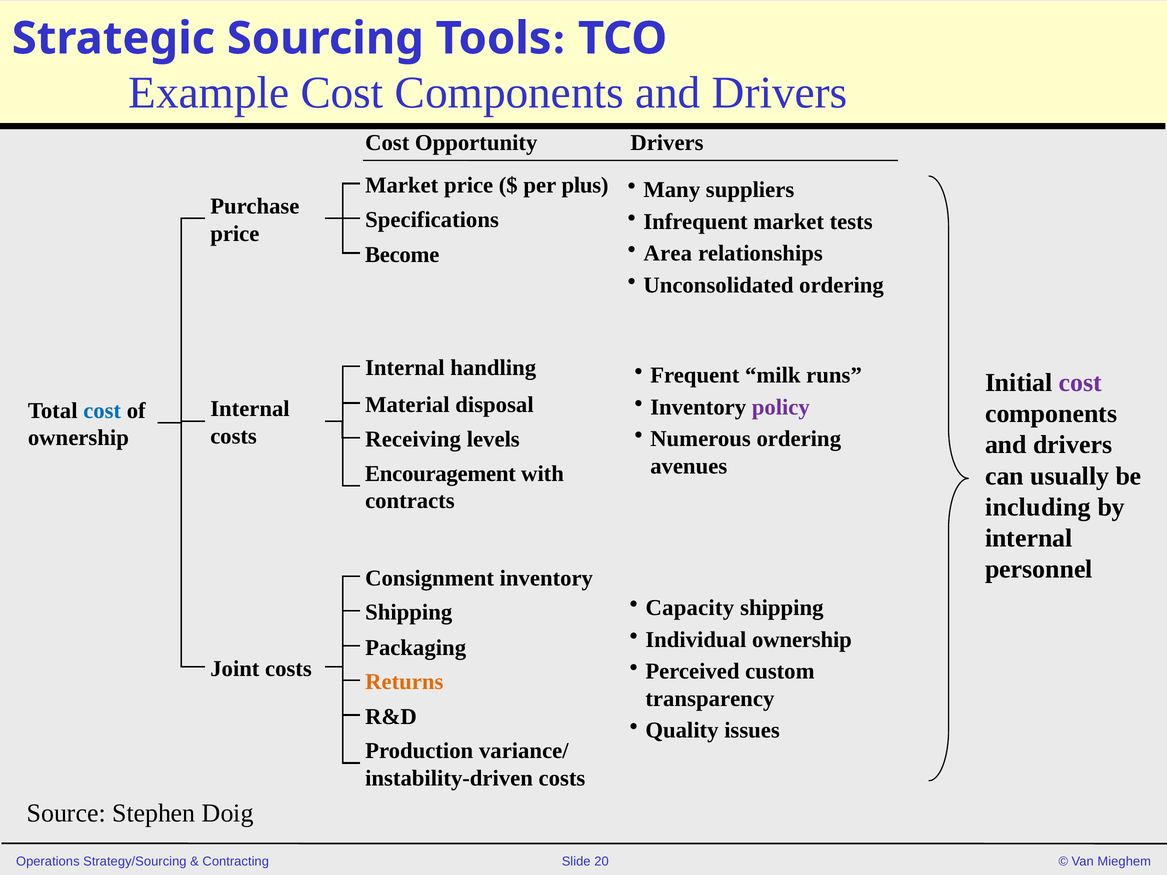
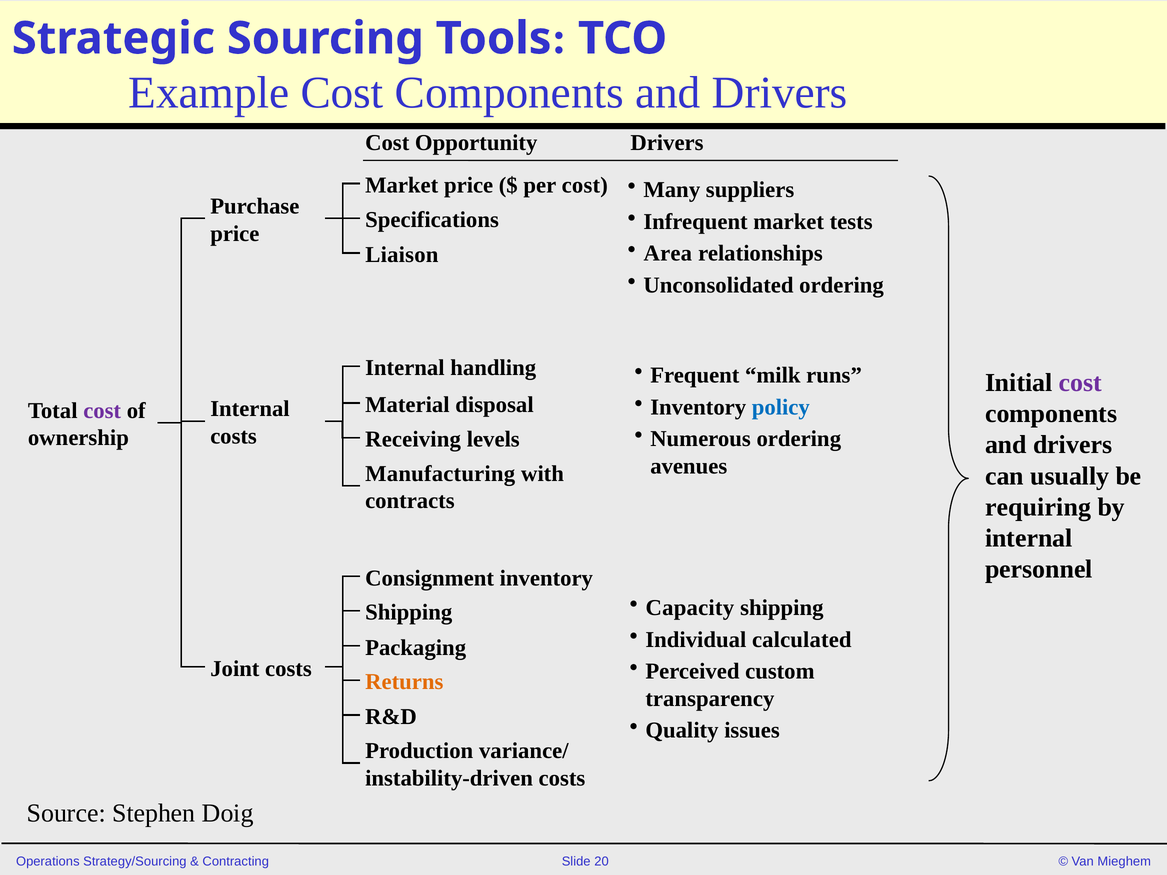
per plus: plus -> cost (585, 185)
Become: Become -> Liaison (402, 255)
policy colour: purple -> blue (781, 407)
cost colour: blue -> purple (102, 411)
Encouragement: Encouragement -> Manufacturing (440, 474)
including: including -> requiring (1038, 507)
Individual ownership: ownership -> calculated (802, 640)
